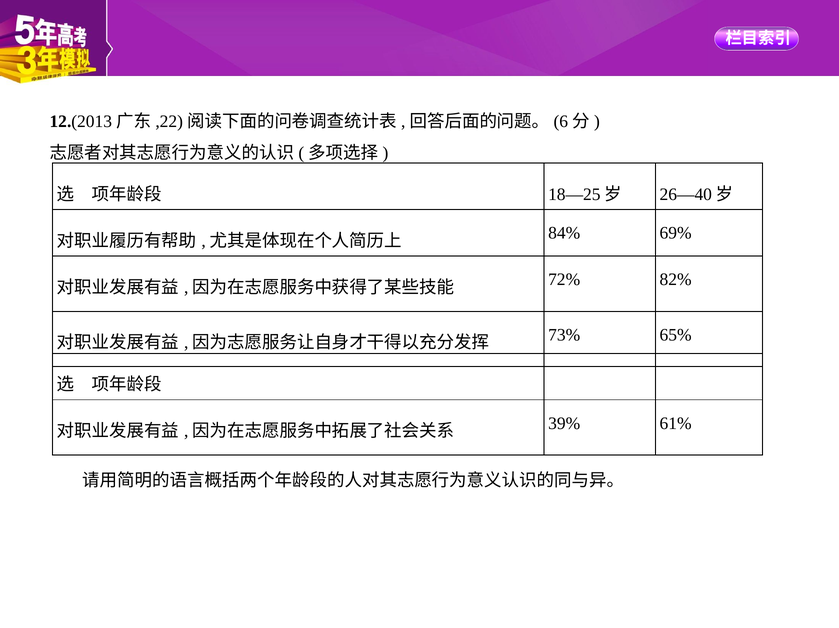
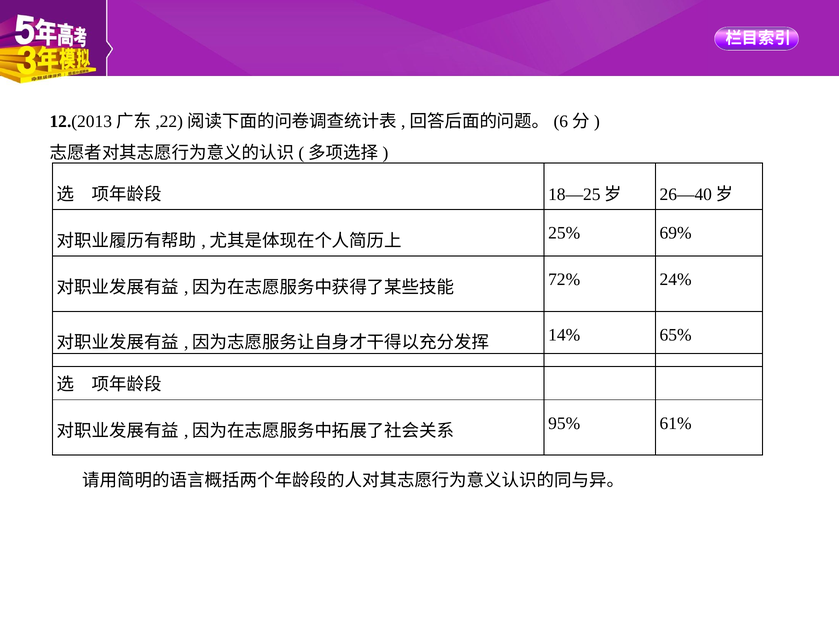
84%: 84% -> 25% (564, 233)
82%: 82% -> 24% (676, 279)
73%: 73% -> 14% (564, 335)
39%: 39% -> 95% (564, 423)
